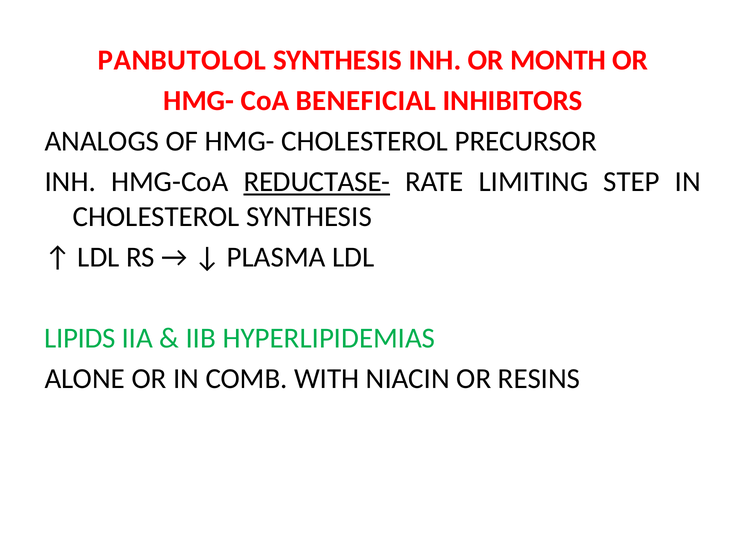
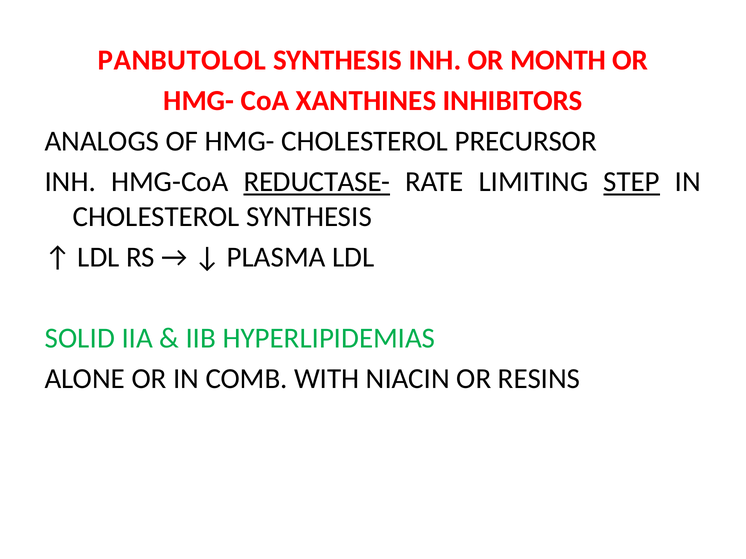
BENEFICIAL: BENEFICIAL -> XANTHINES (366, 101)
STEP underline: none -> present (632, 182)
LIPIDS: LIPIDS -> SOLID (80, 339)
